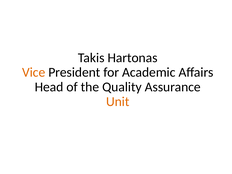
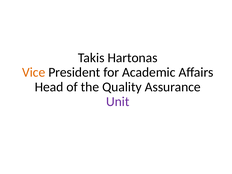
Unit colour: orange -> purple (118, 102)
